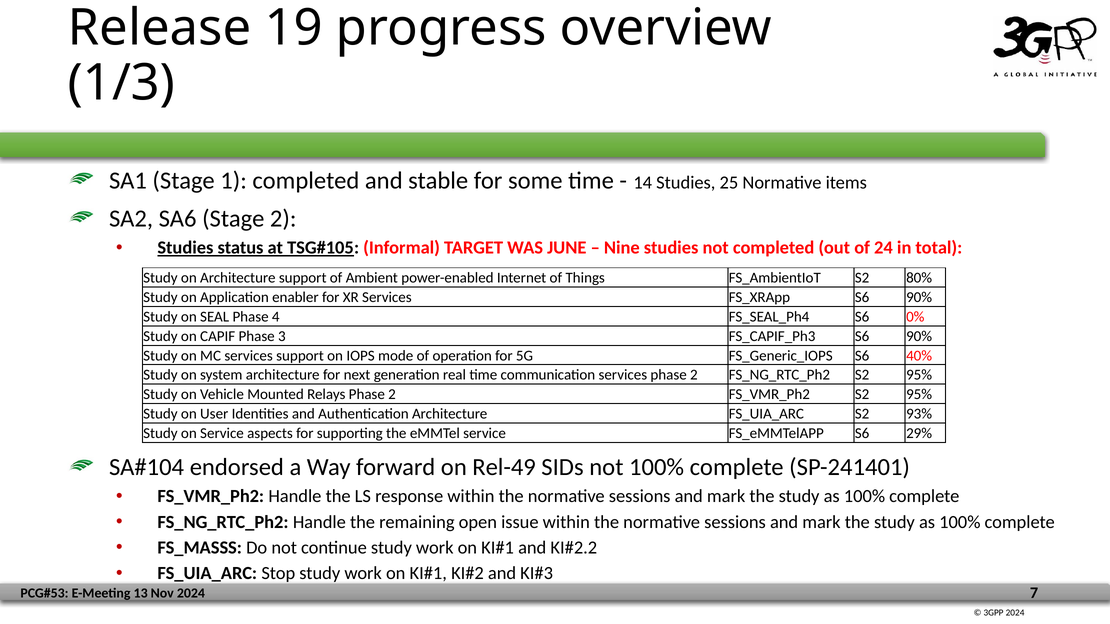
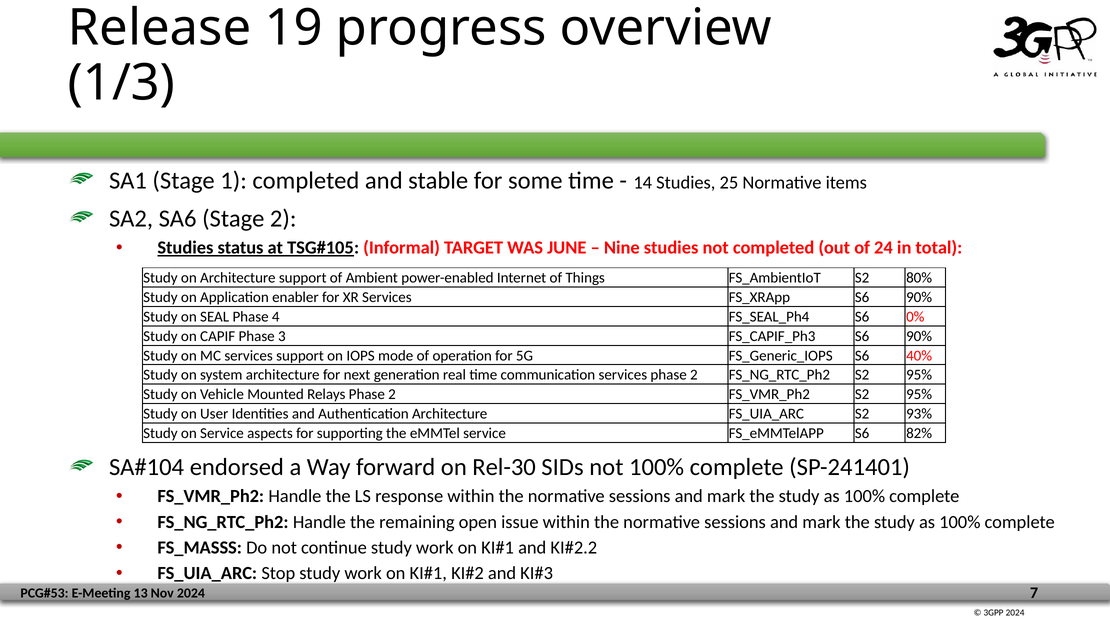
29%: 29% -> 82% (919, 433)
Rel-49: Rel-49 -> Rel-30 (504, 467)
